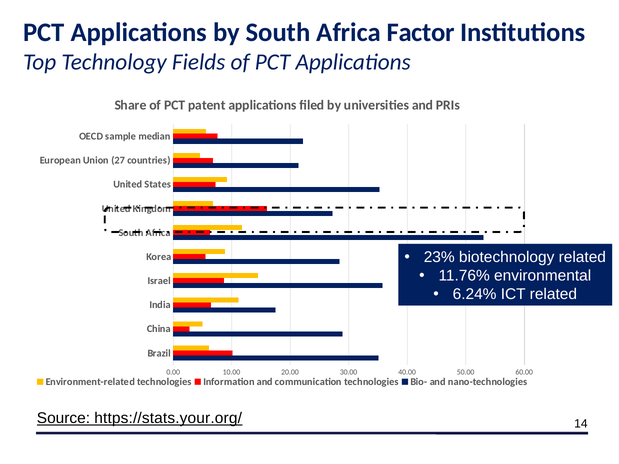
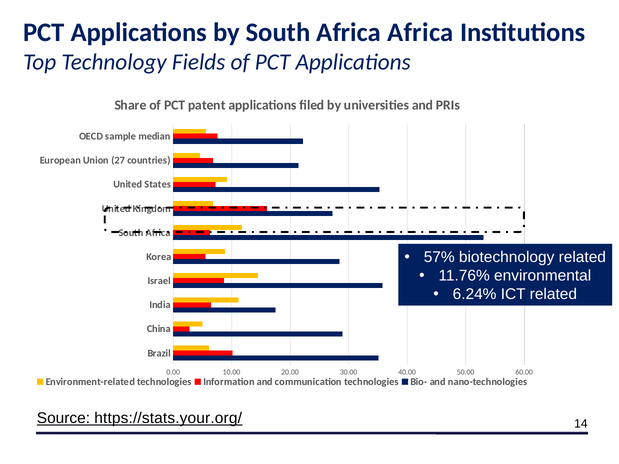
Africa Factor: Factor -> Africa (420, 32)
23%: 23% -> 57% (439, 257)
